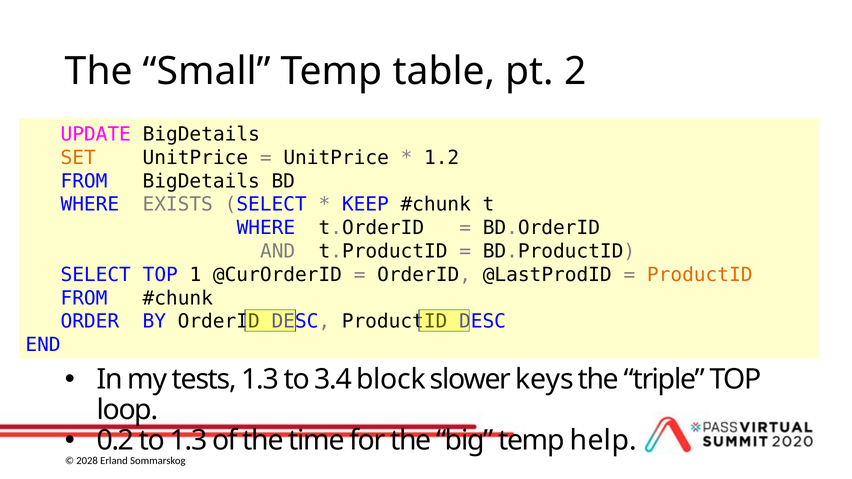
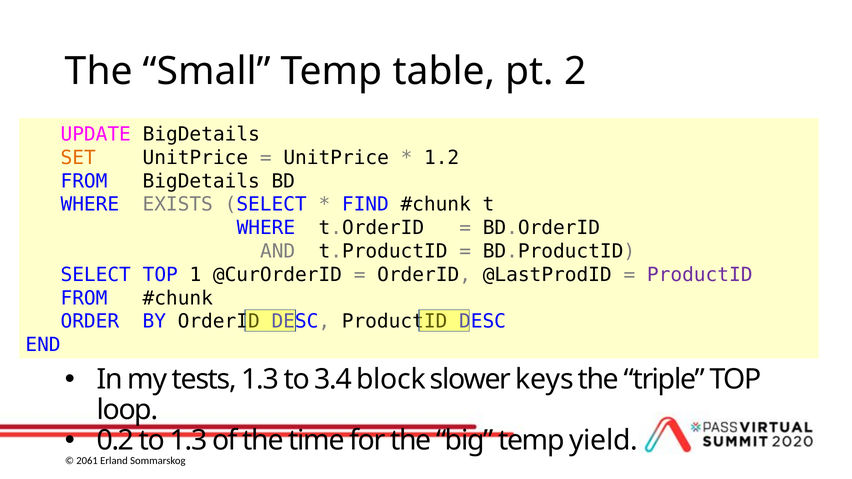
KEEP: KEEP -> FIND (365, 205)
ProductID colour: orange -> purple (700, 275)
help: help -> yield (604, 441)
2028: 2028 -> 2061 (87, 461)
